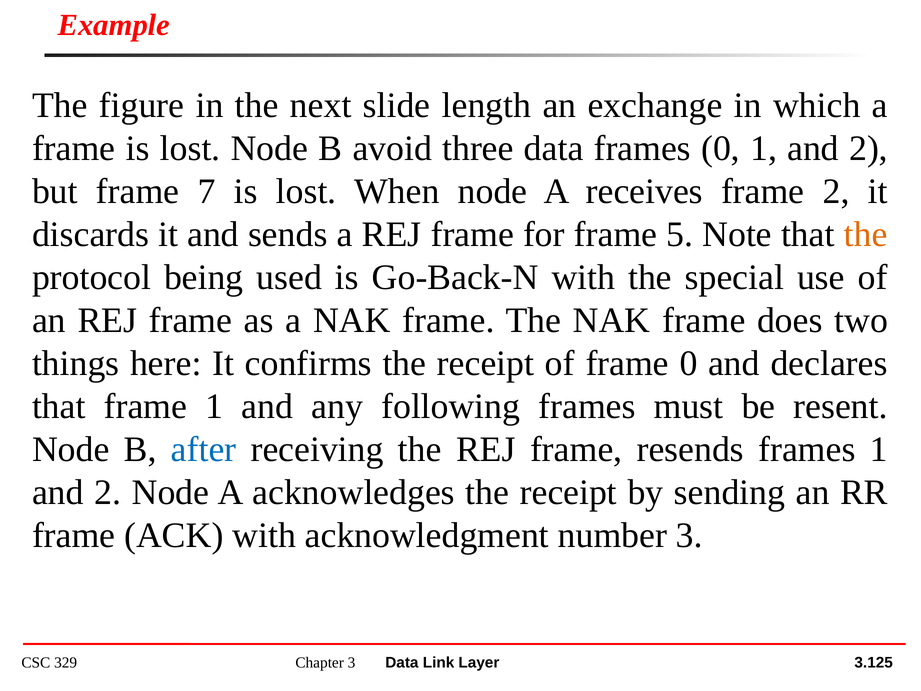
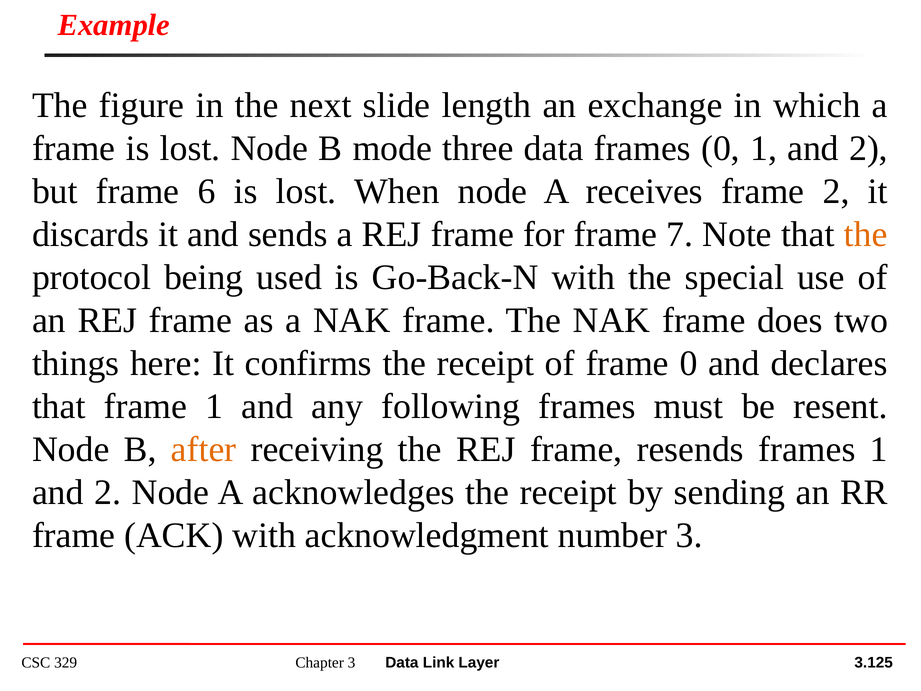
avoid: avoid -> mode (392, 148)
7: 7 -> 6 (207, 191)
5: 5 -> 7 (680, 234)
after colour: blue -> orange (204, 449)
